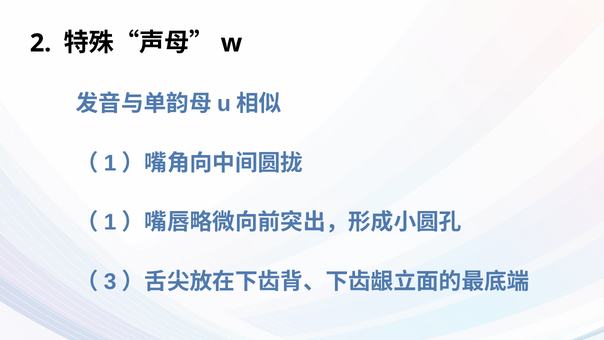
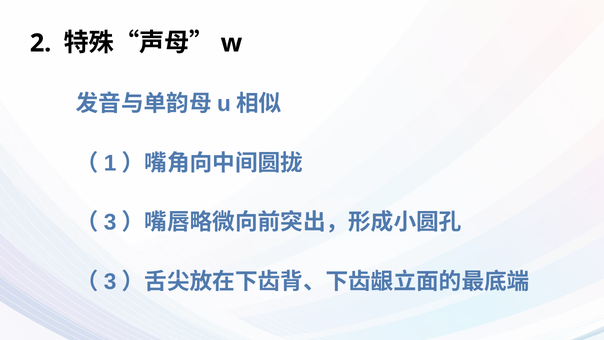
1: 1 -> 3 (110, 222)
